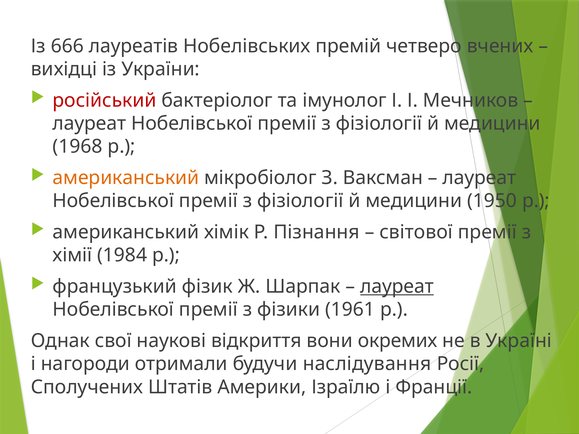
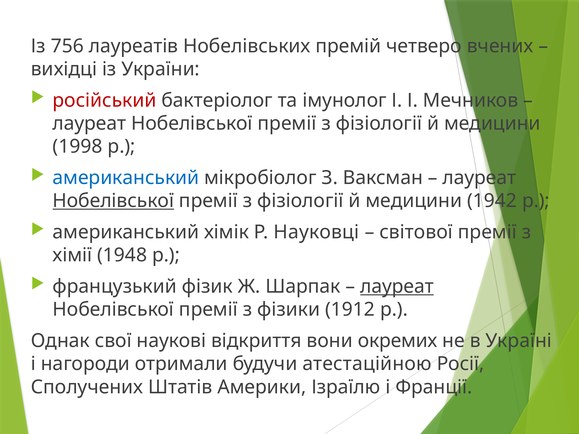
666: 666 -> 756 (67, 46)
1968: 1968 -> 1998 (78, 147)
американський colour: orange -> blue (126, 178)
Нобелівської underline: none -> present (113, 201)
1950: 1950 -> 1942 (492, 201)
Пізнання: Пізнання -> Науковці (316, 232)
1984: 1984 -> 1948 (122, 255)
1961: 1961 -> 1912 (350, 310)
наслідування: наслідування -> атестаційною (367, 364)
